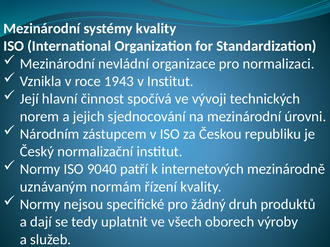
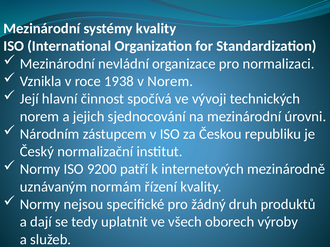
1943: 1943 -> 1938 (119, 81)
v Institut: Institut -> Norem (170, 81)
9040: 9040 -> 9200 (102, 169)
